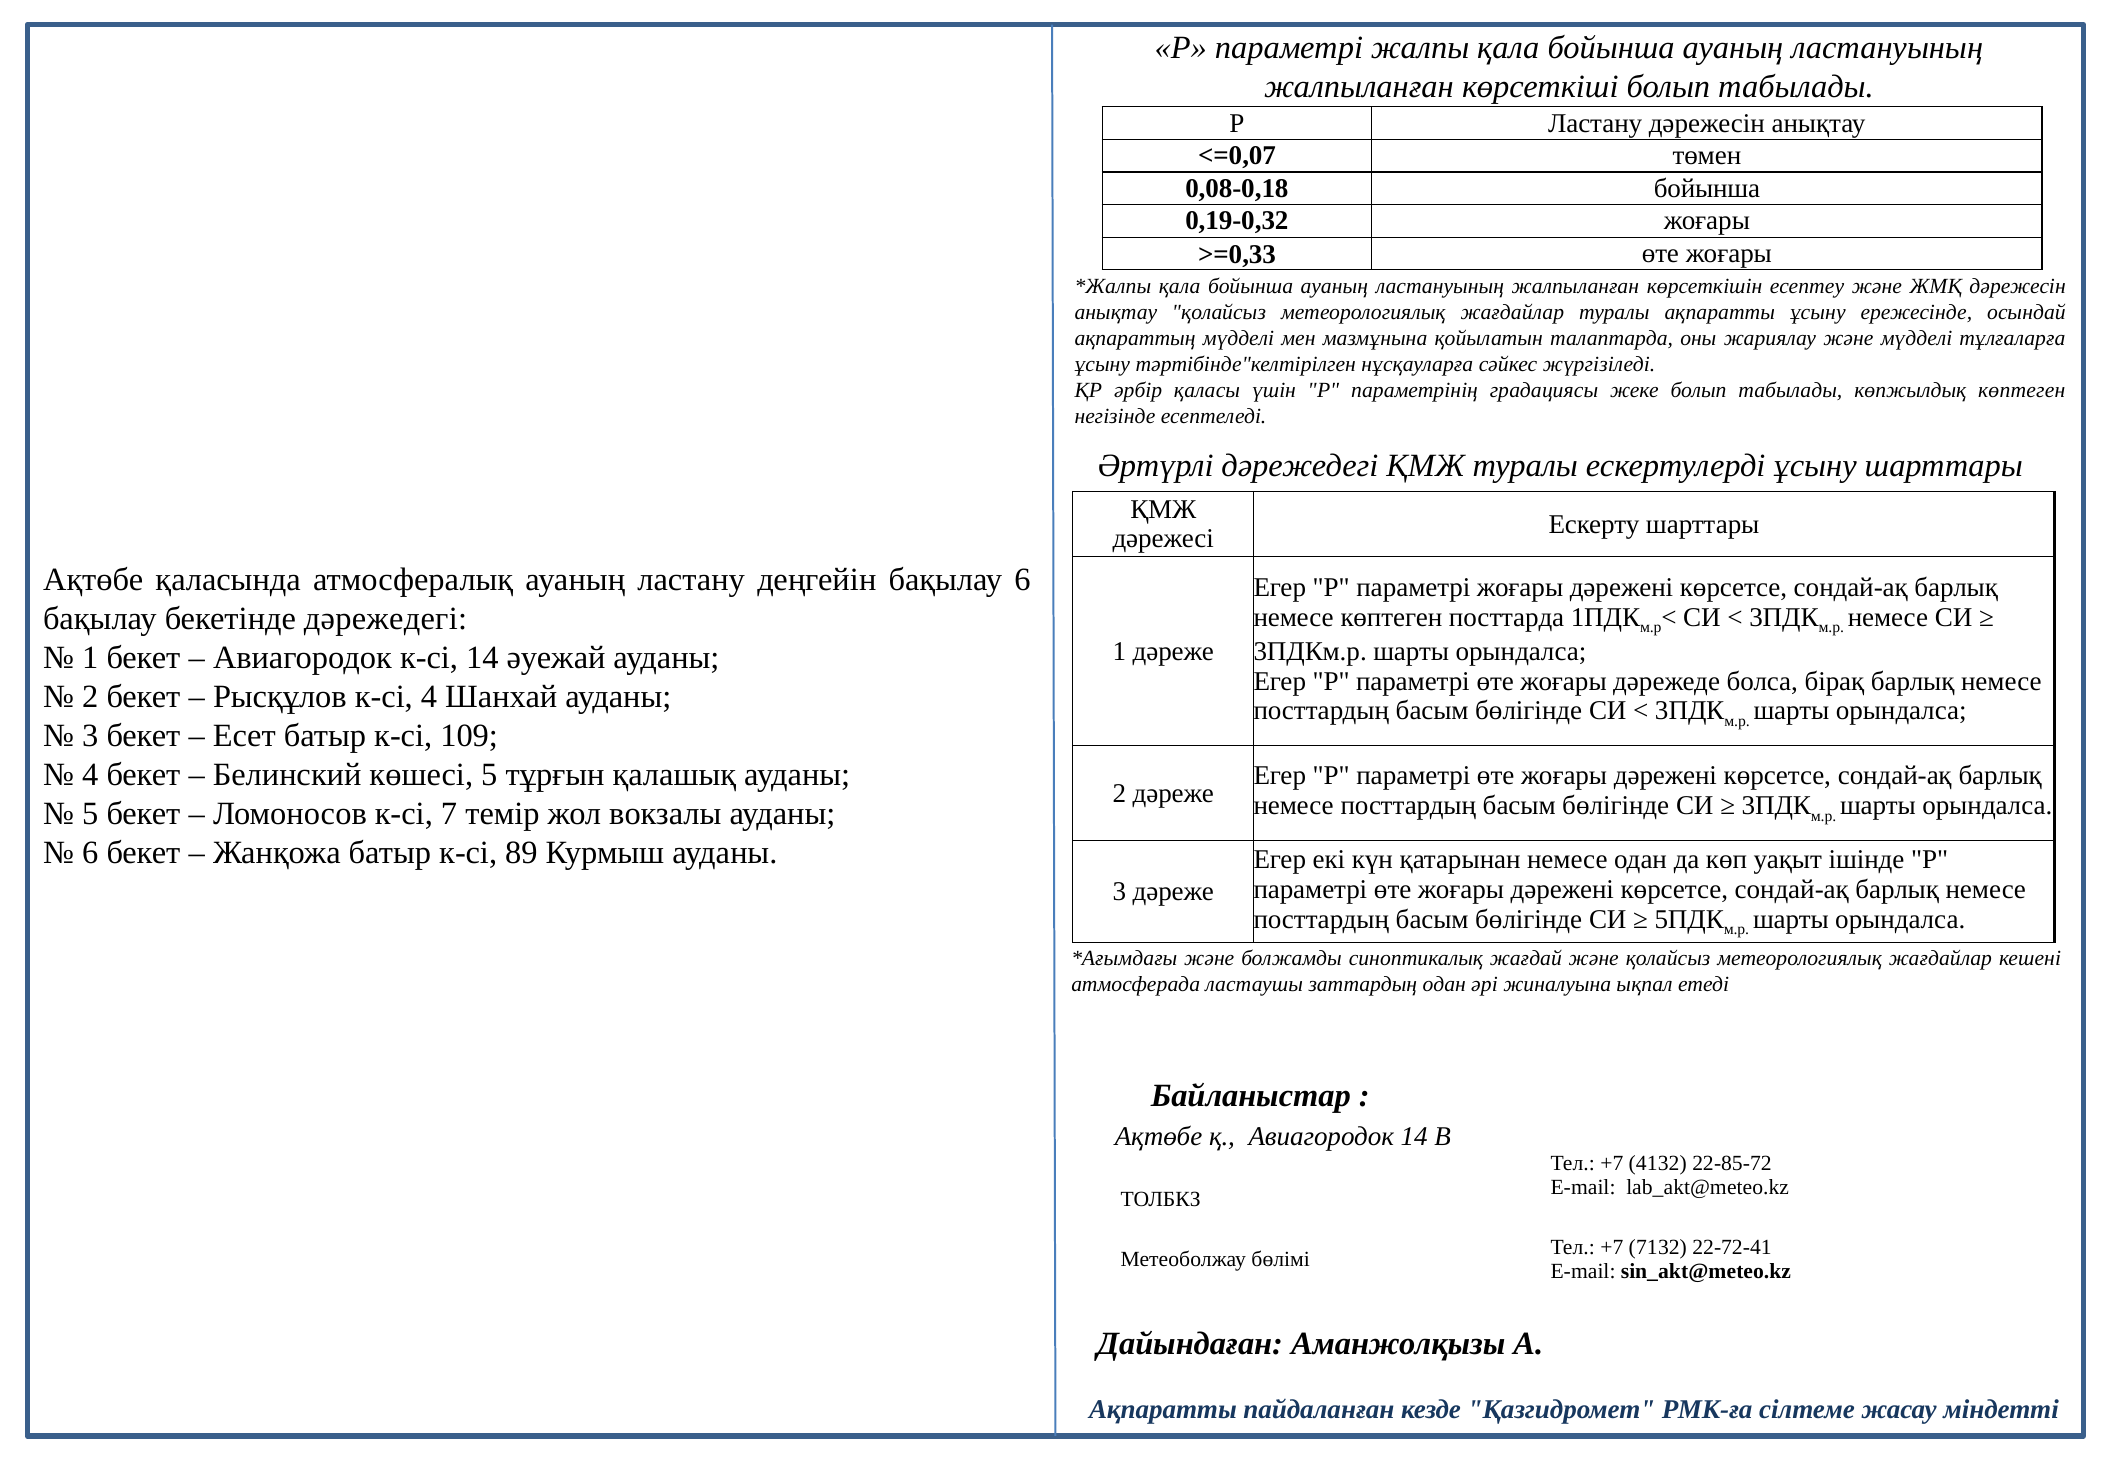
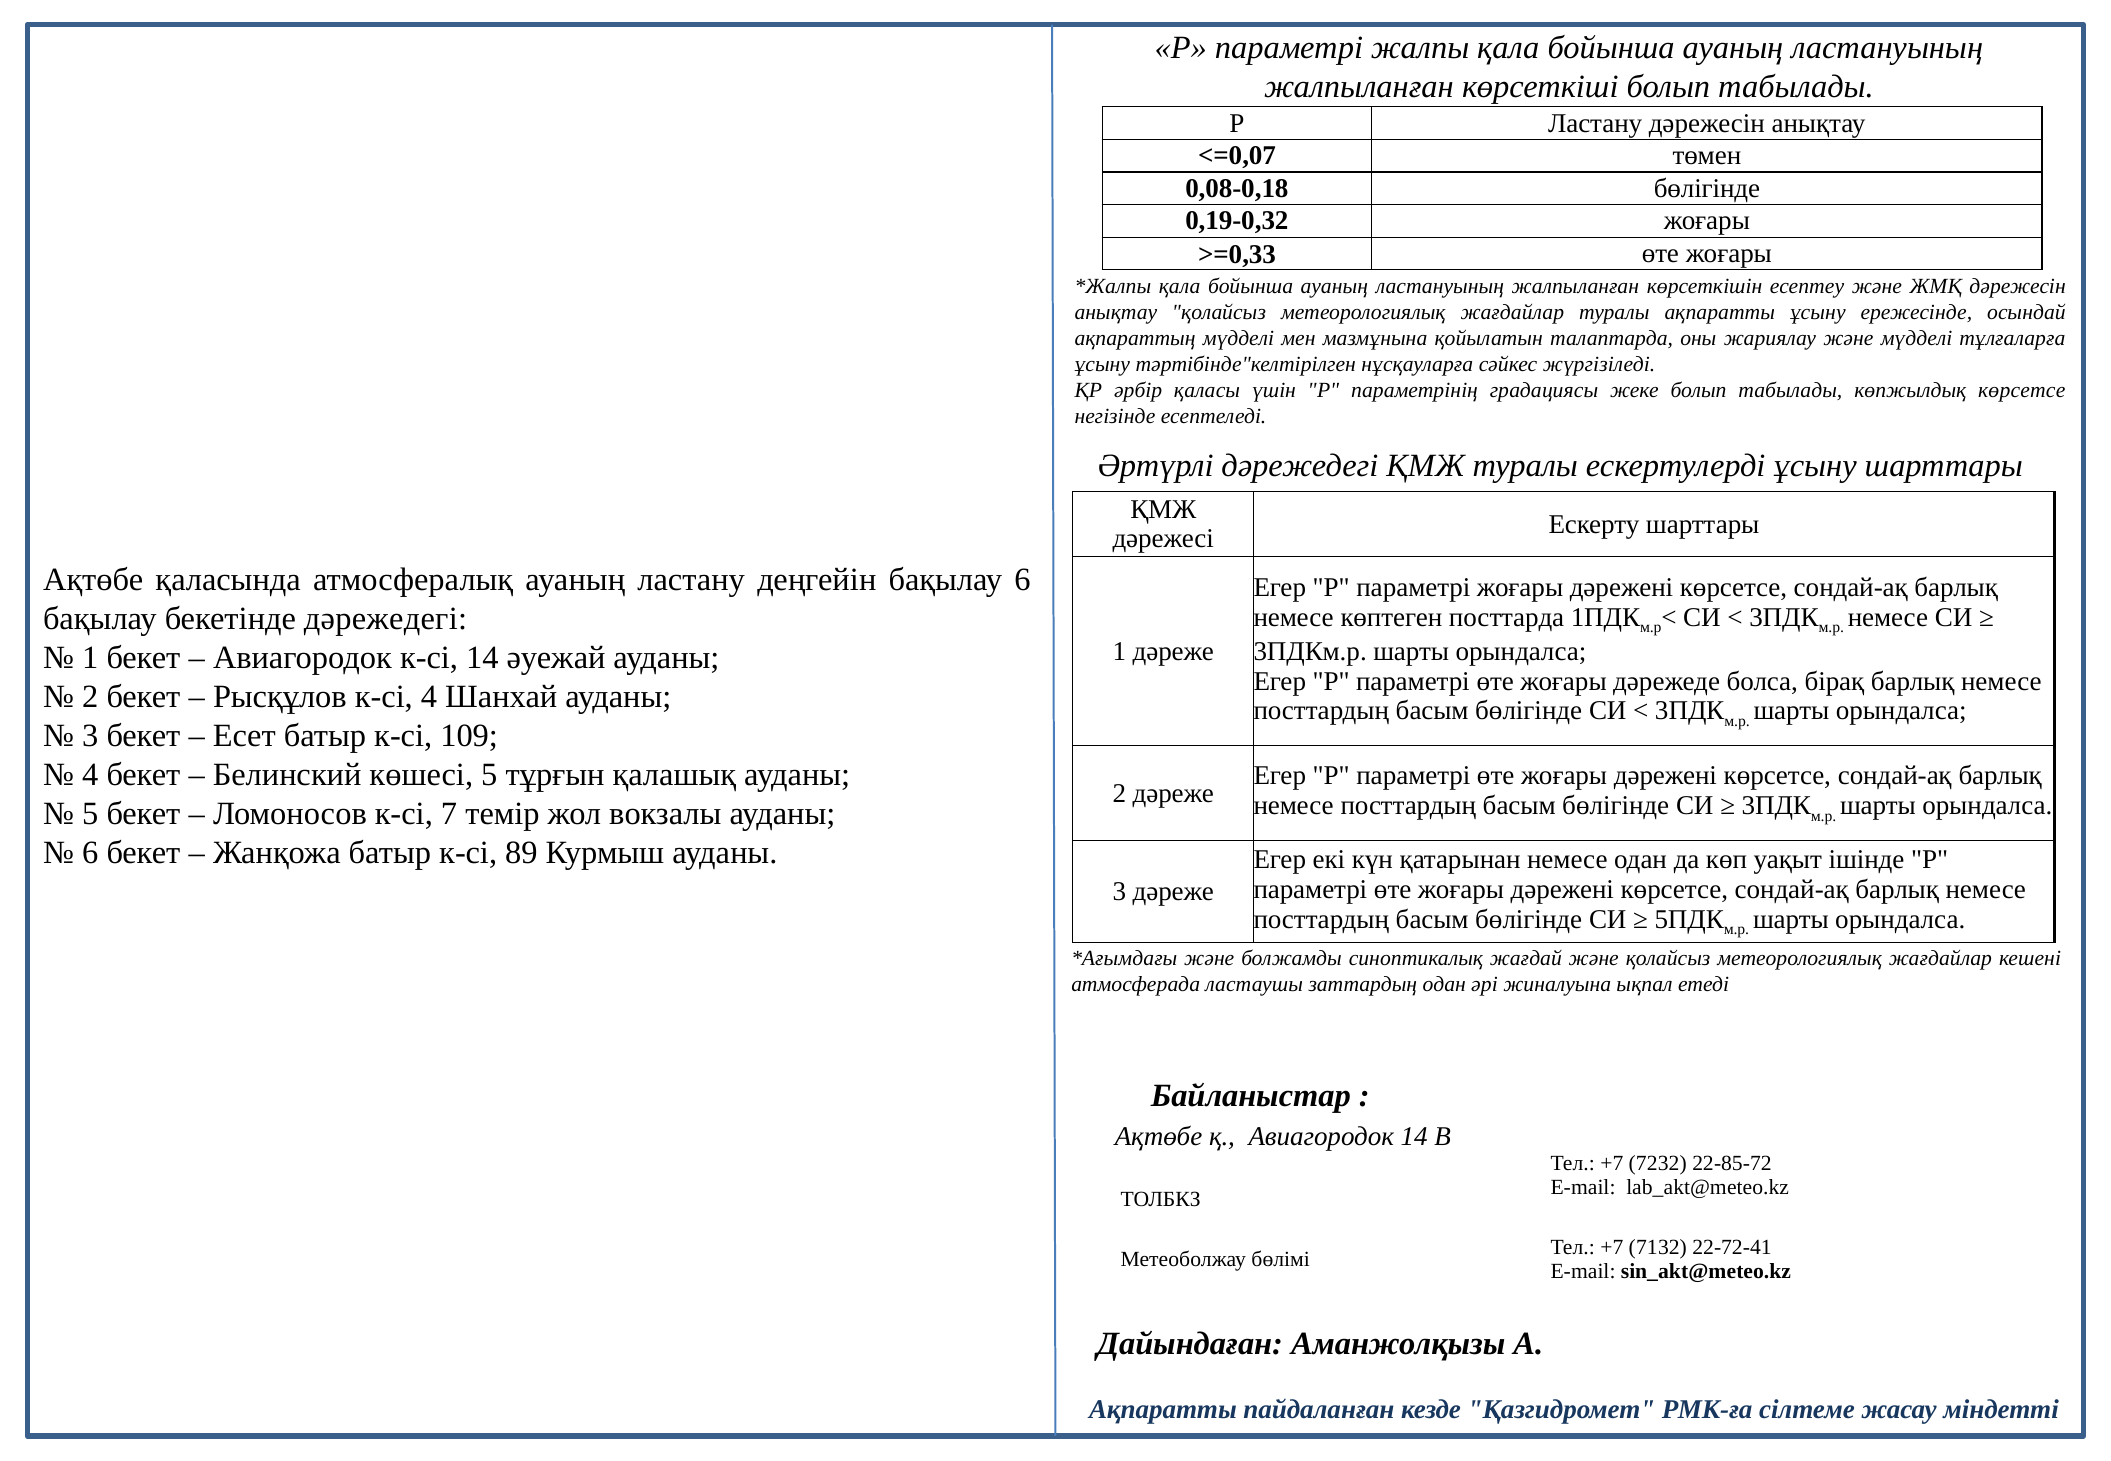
0,08-0,18 бойынша: бойынша -> бөлігінде (1707, 188)
көпжылдық көптеген: көптеген -> көрсетсе (2022, 390)
4132: 4132 -> 7232 (1658, 1163)
